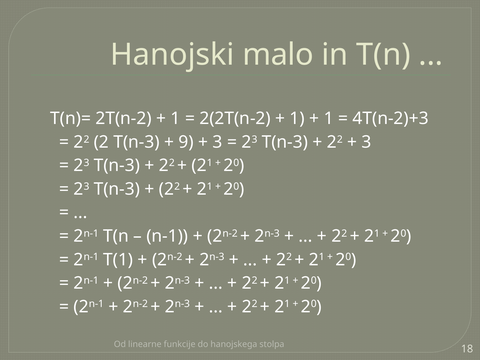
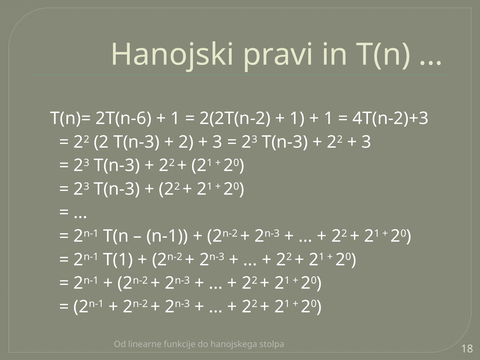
malo: malo -> pravi (278, 55)
2T(n-2: 2T(n-2 -> 2T(n-6 (124, 119)
9: 9 -> 2 (186, 142)
